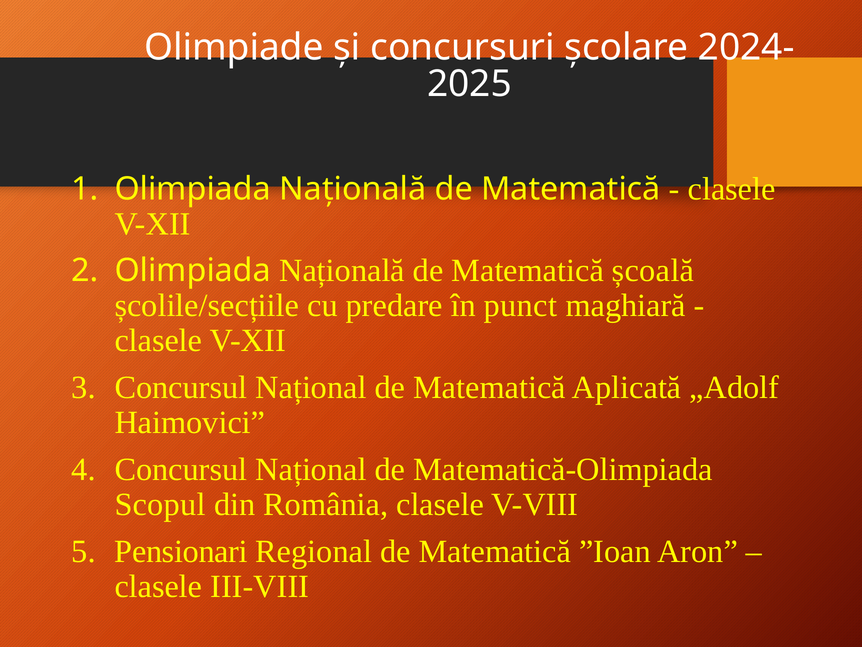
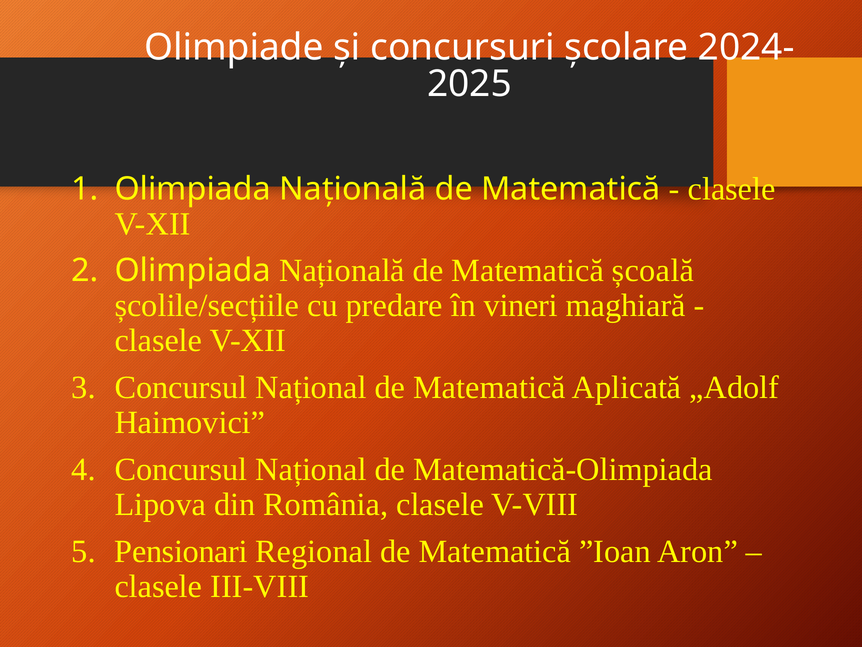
punct: punct -> vineri (521, 306)
Scopul: Scopul -> Lipova (160, 504)
